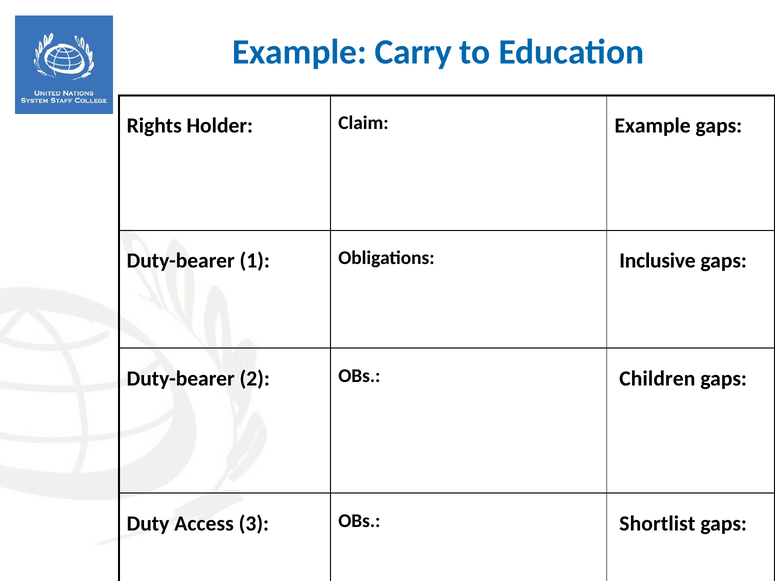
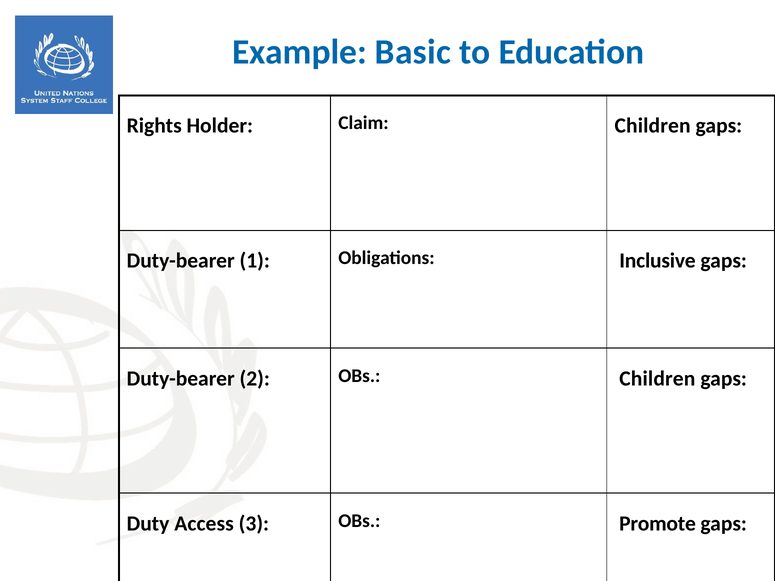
Carry: Carry -> Basic (413, 52)
Claim Example: Example -> Children (653, 126)
Shortlist: Shortlist -> Promote (658, 524)
